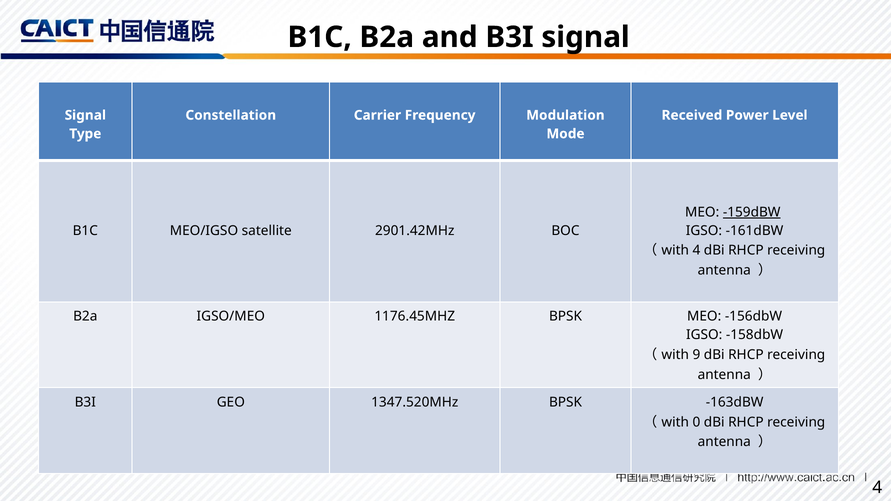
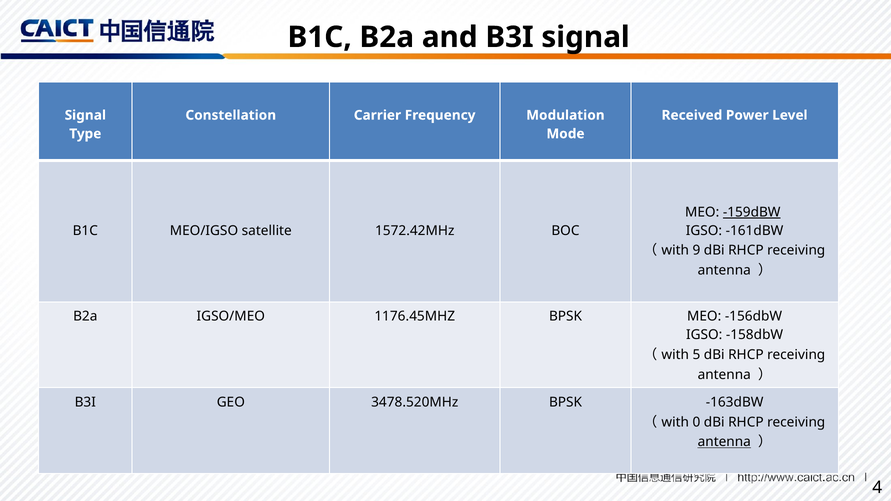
2901.42MHz: 2901.42MHz -> 1572.42MHz (415, 231)
4: 4 -> 9 (696, 251)
9: 9 -> 5 (696, 355)
1347.520MHz: 1347.520MHz -> 3478.520MHz (415, 402)
antenna underline: none -> present (724, 442)
